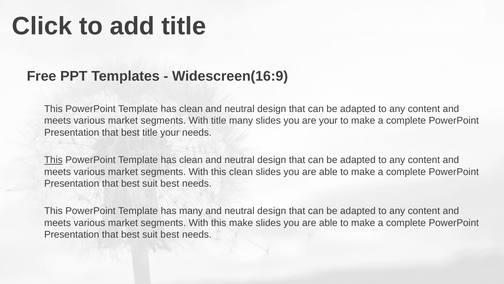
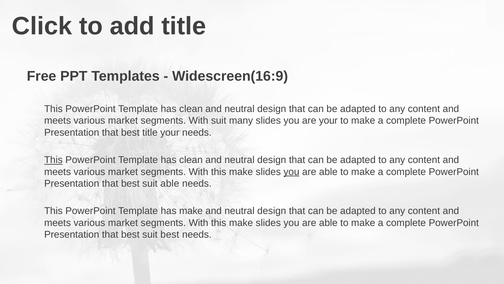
With title: title -> suit (219, 120)
clean: clean -> make (241, 171)
you underline: none -> present (291, 171)
best: best -> able (170, 183)
has many: many -> make (191, 211)
